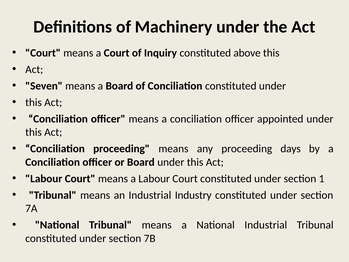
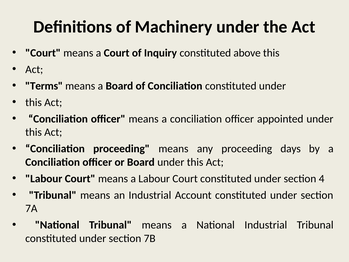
Seven: Seven -> Terms (44, 86)
1: 1 -> 4 (322, 178)
Industry: Industry -> Account (193, 195)
